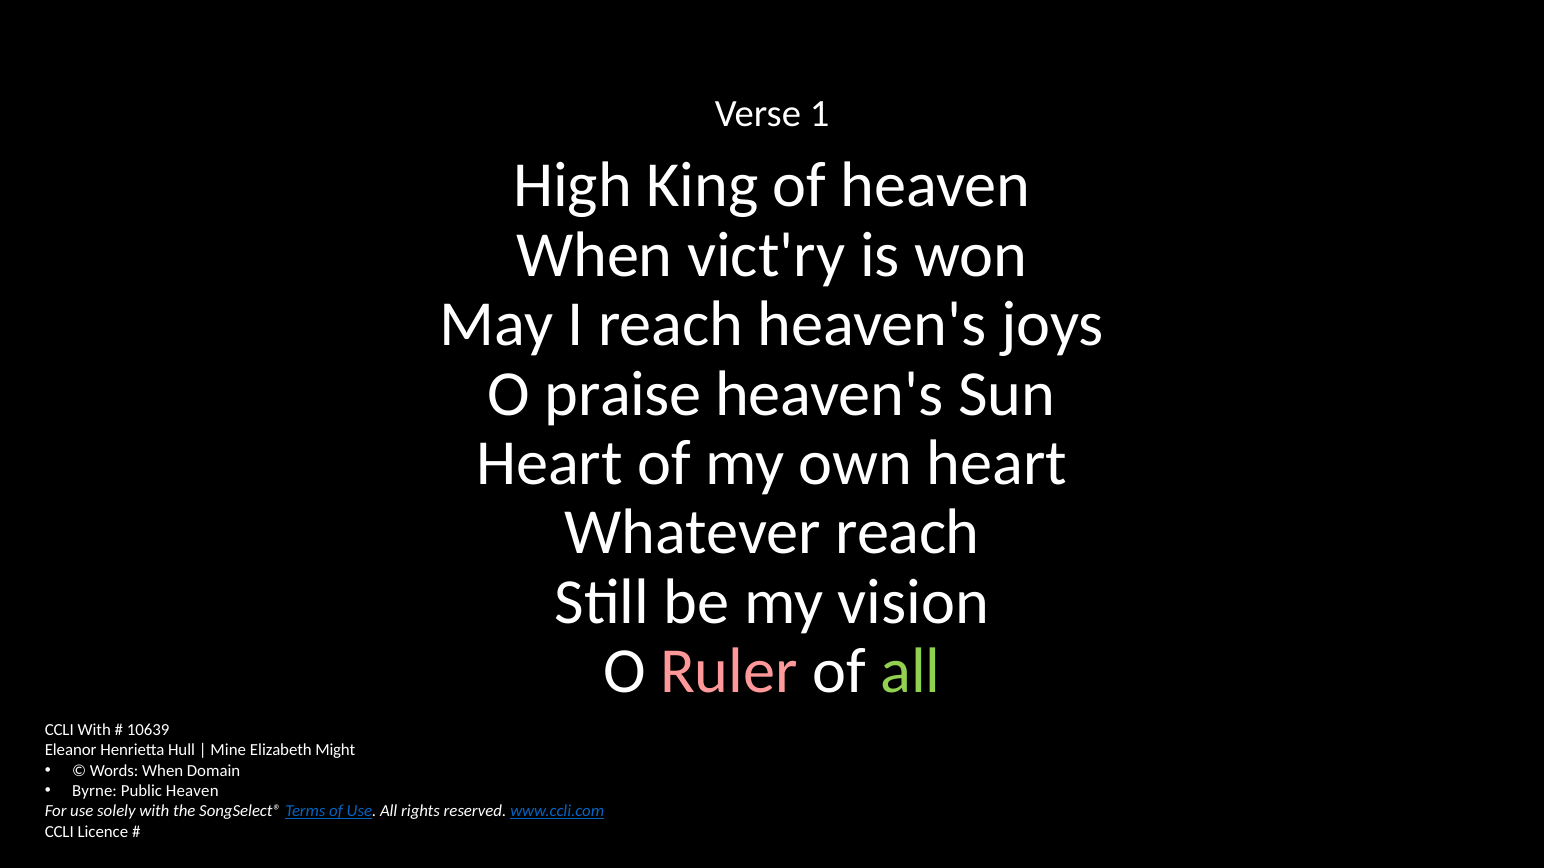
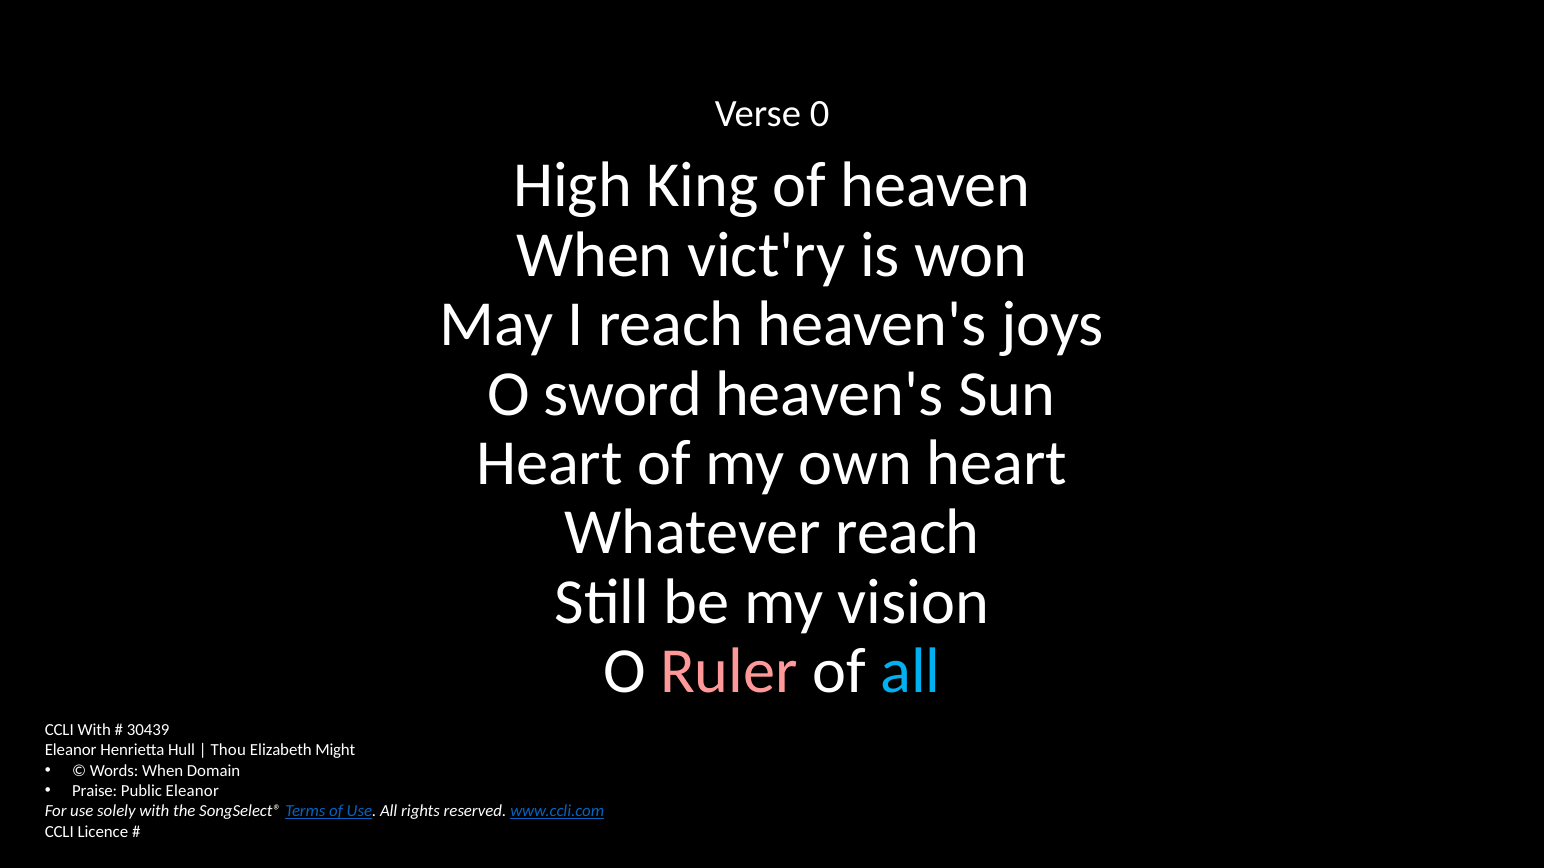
1: 1 -> 0 (820, 114)
praise: praise -> sword (623, 394)
all colour: light green -> light blue (910, 672)
10639: 10639 -> 30439 (148, 730)
Mine: Mine -> Thou (228, 751)
Byrne: Byrne -> Praise (95, 791)
Public Heaven: Heaven -> Eleanor (192, 791)
